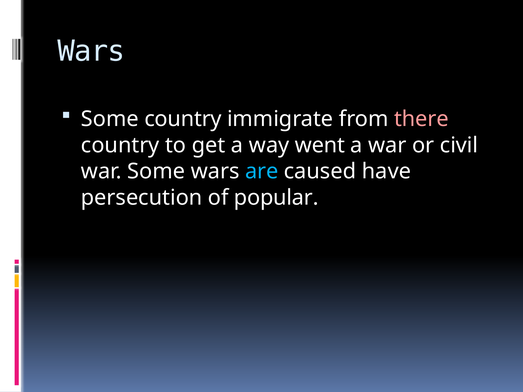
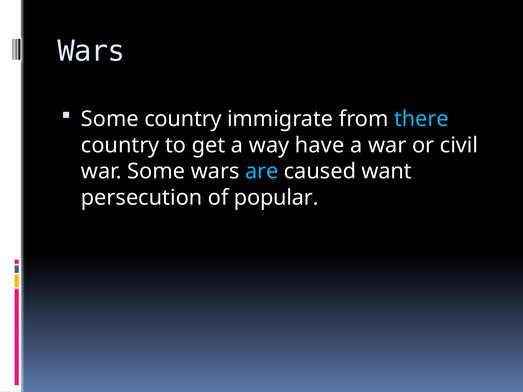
there colour: pink -> light blue (421, 119)
went: went -> have (320, 145)
have: have -> want (387, 171)
